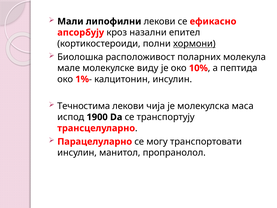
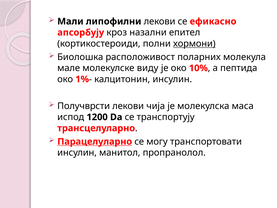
Течностима: Течностима -> Получврсти (84, 106)
1900: 1900 -> 1200 (97, 117)
Парацелуларно underline: none -> present (95, 141)
